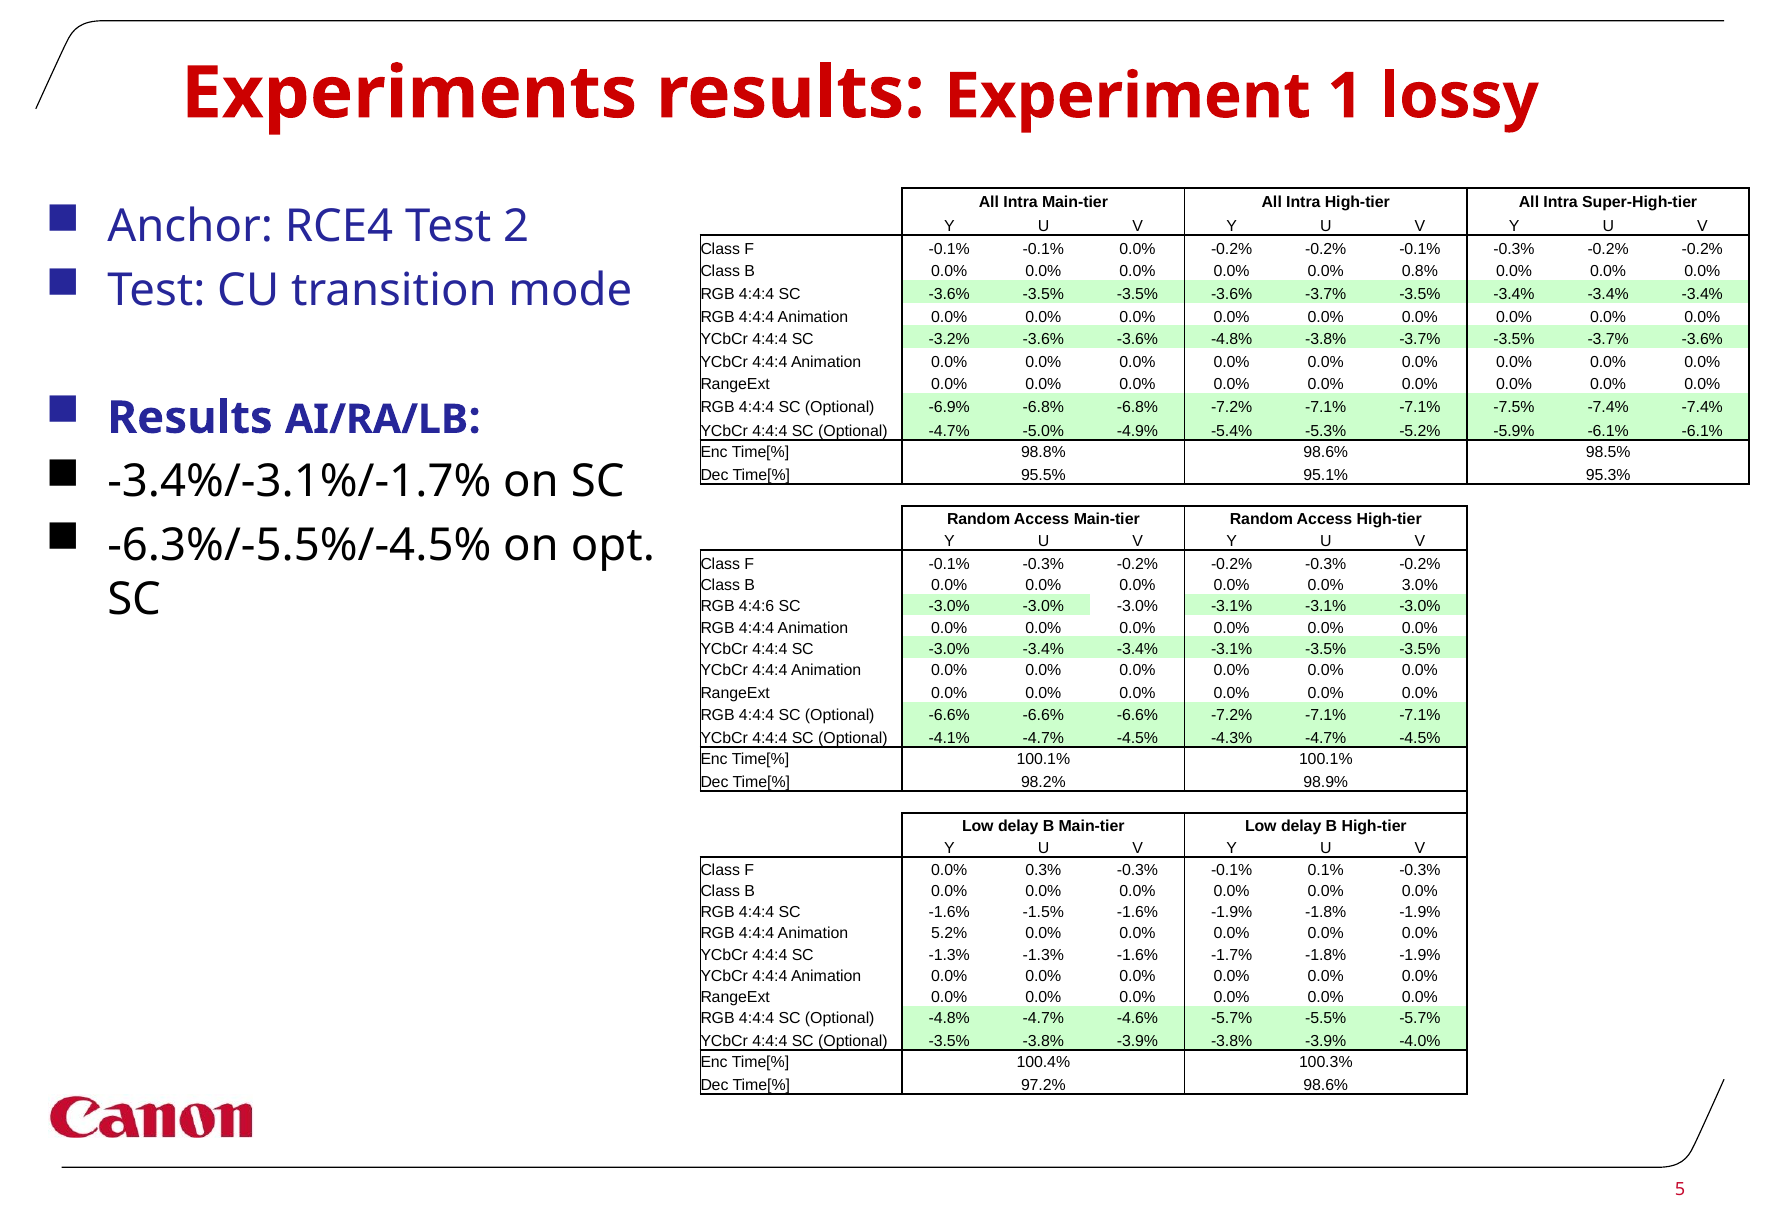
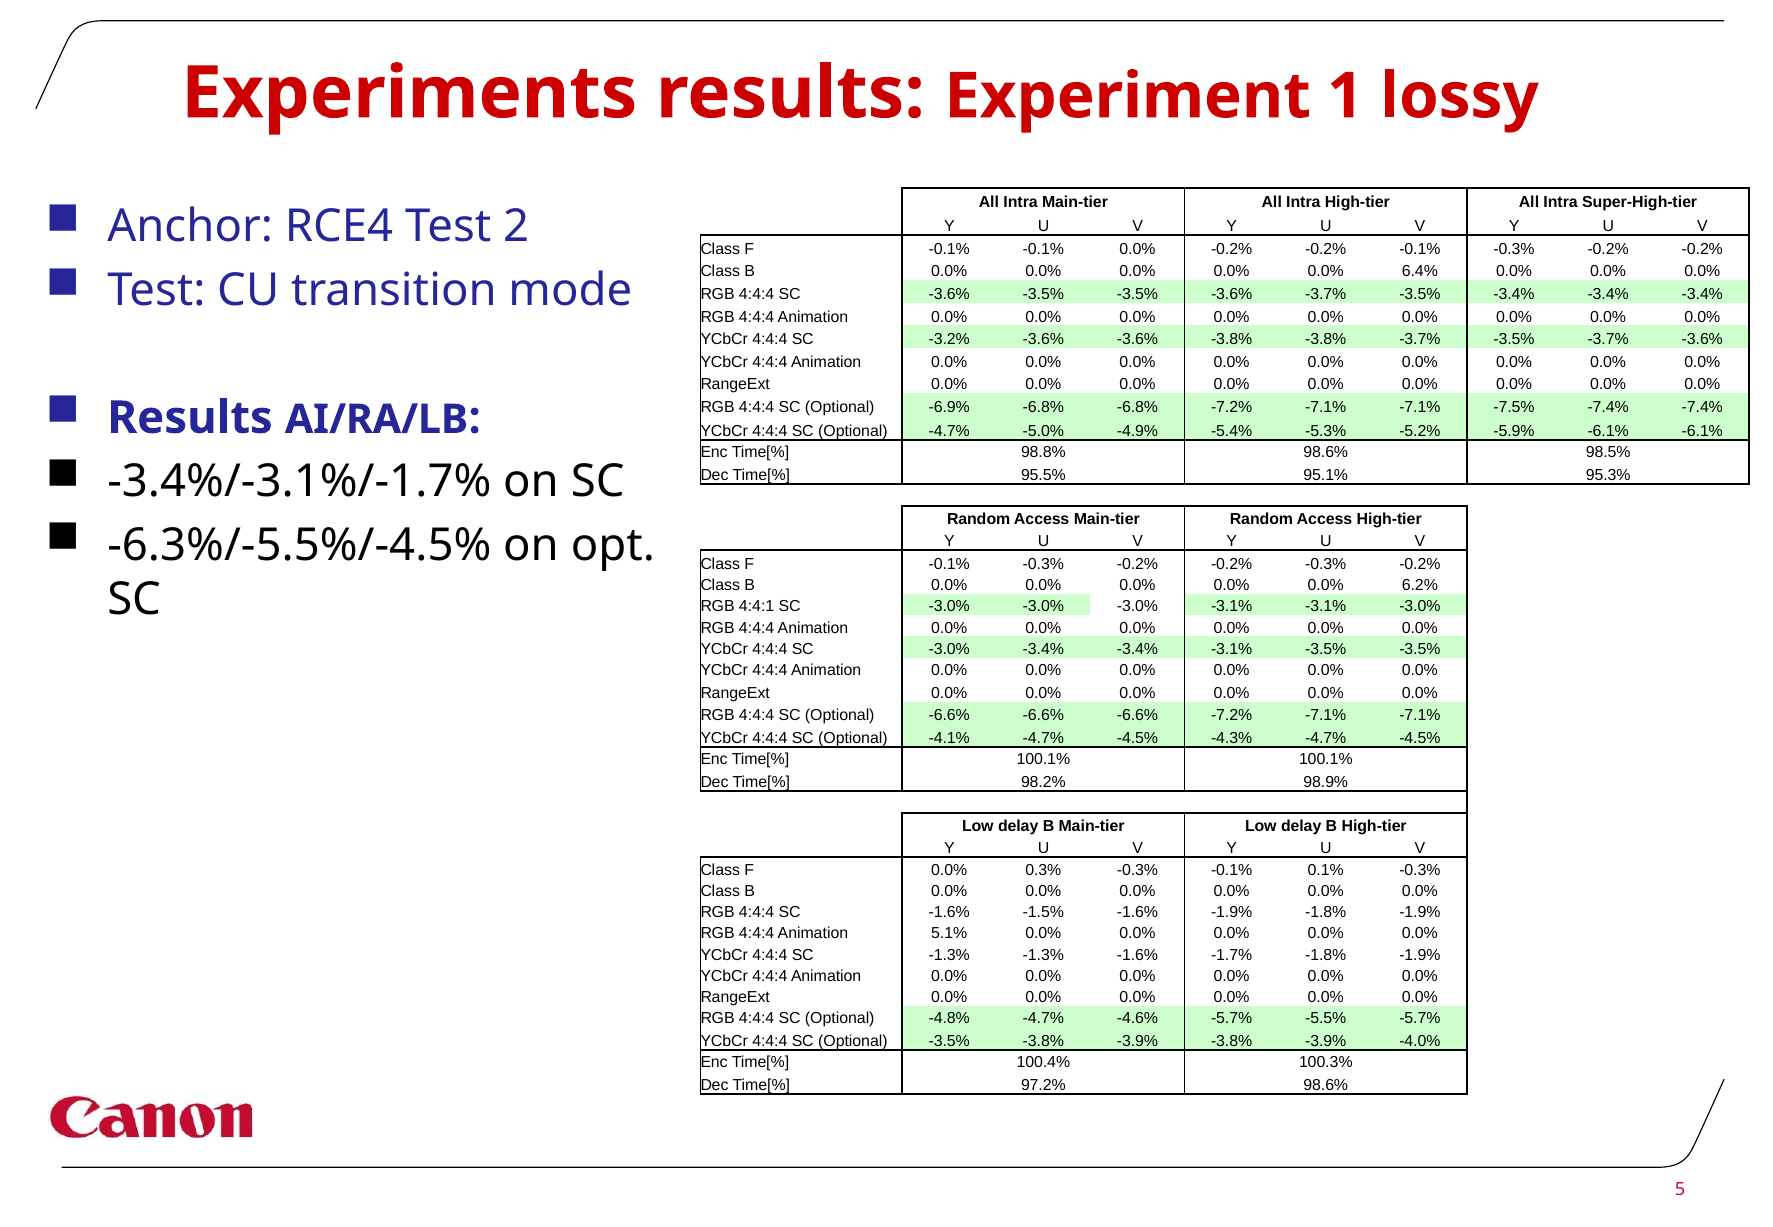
0.8%: 0.8% -> 6.4% (1420, 272)
-3.6% -4.8%: -4.8% -> -3.8% (1232, 340)
3.0%: 3.0% -> 6.2% (1420, 586)
4:4:6: 4:4:6 -> 4:4:1 (757, 607)
5.2%: 5.2% -> 5.1% (949, 934)
